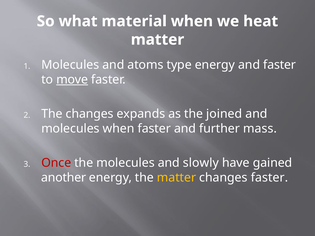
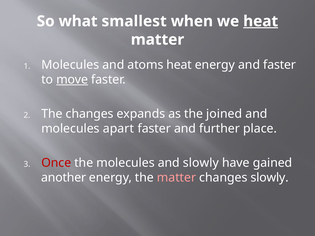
material: material -> smallest (134, 21)
heat underline: none -> present (261, 21)
atoms type: type -> heat (179, 65)
molecules when: when -> apart (118, 129)
mass: mass -> place (260, 129)
matter colour: yellow -> pink (177, 178)
changes faster: faster -> slowly (270, 178)
